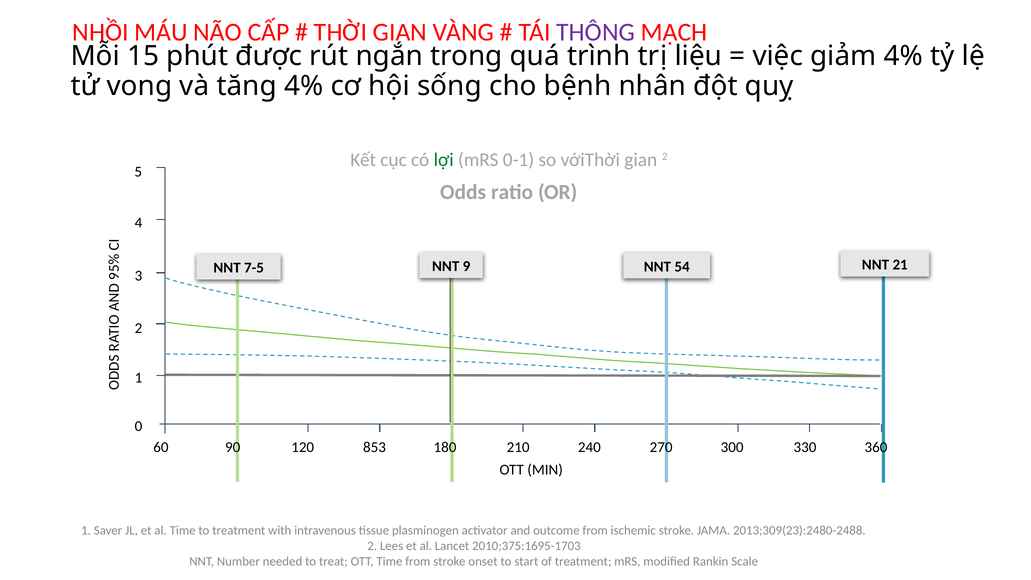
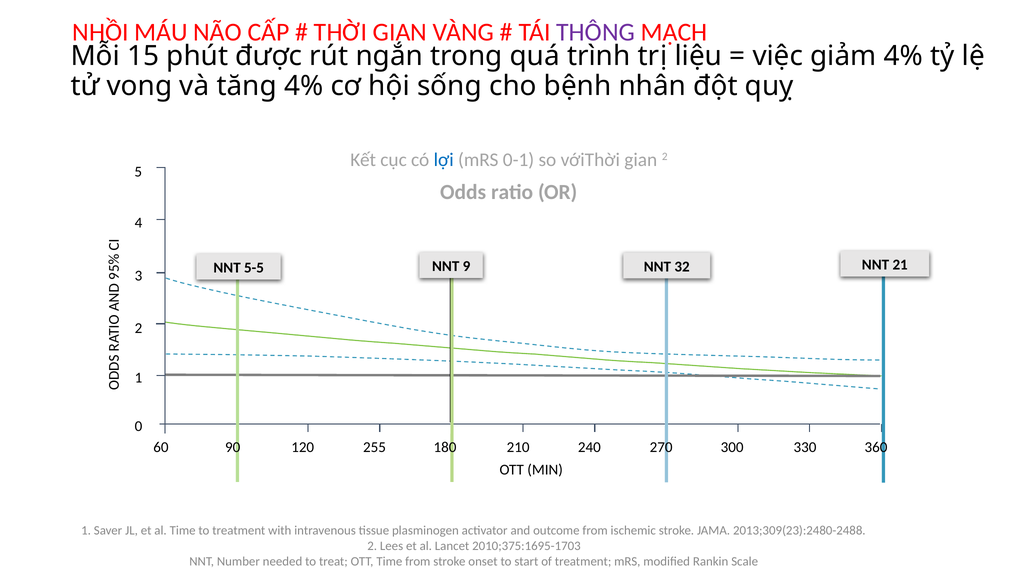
lợi colour: green -> blue (444, 160)
7-5: 7-5 -> 5-5 (254, 268)
54: 54 -> 32 (682, 267)
853: 853 -> 255 (375, 447)
